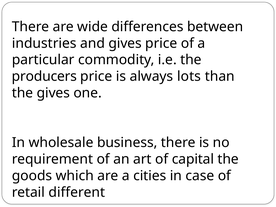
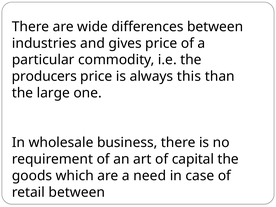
lots: lots -> this (189, 76)
the gives: gives -> large (53, 93)
cities: cities -> need (150, 176)
retail different: different -> between (77, 192)
